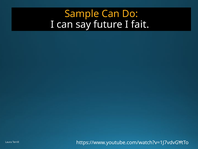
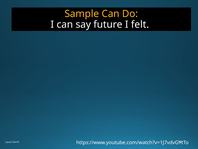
fait: fait -> felt (140, 24)
